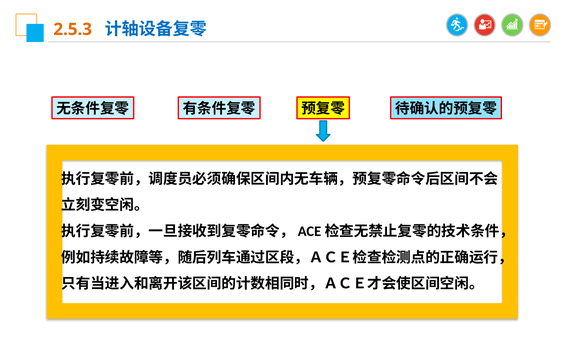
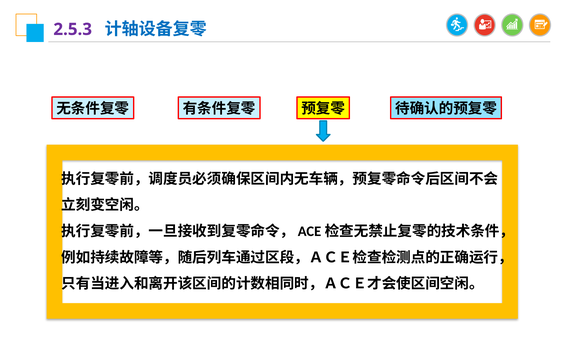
2.5.3 colour: orange -> purple (73, 29)
